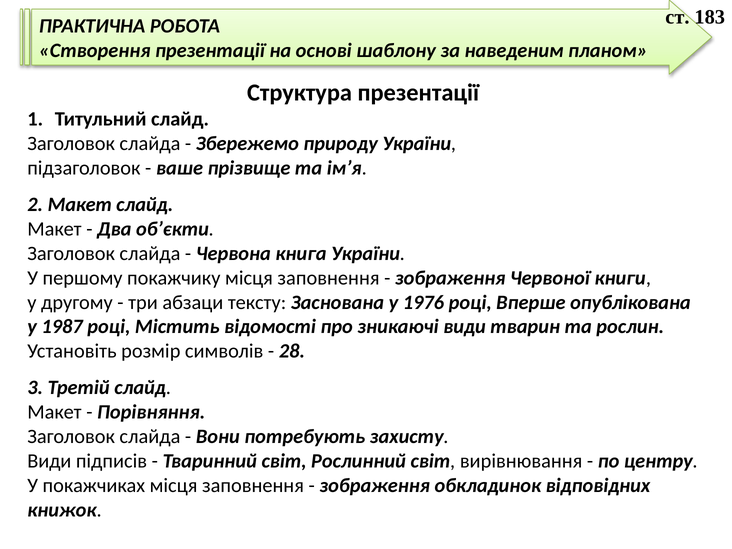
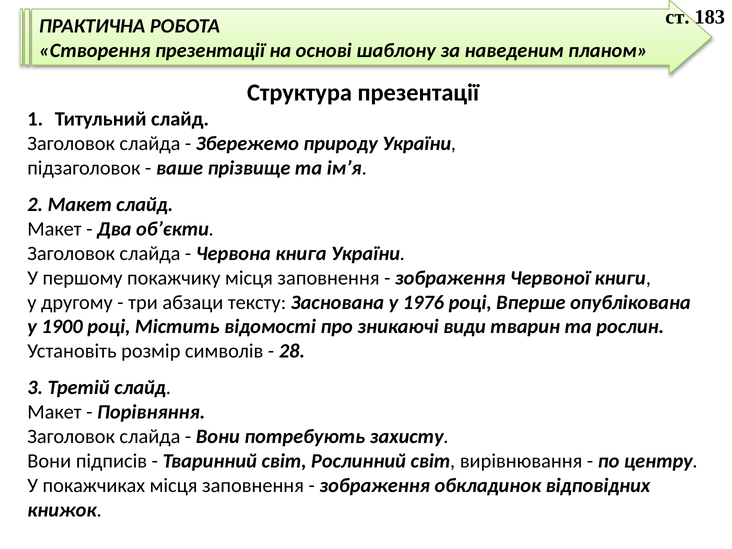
1987: 1987 -> 1900 (62, 327)
Види: Види -> Вони (49, 461)
